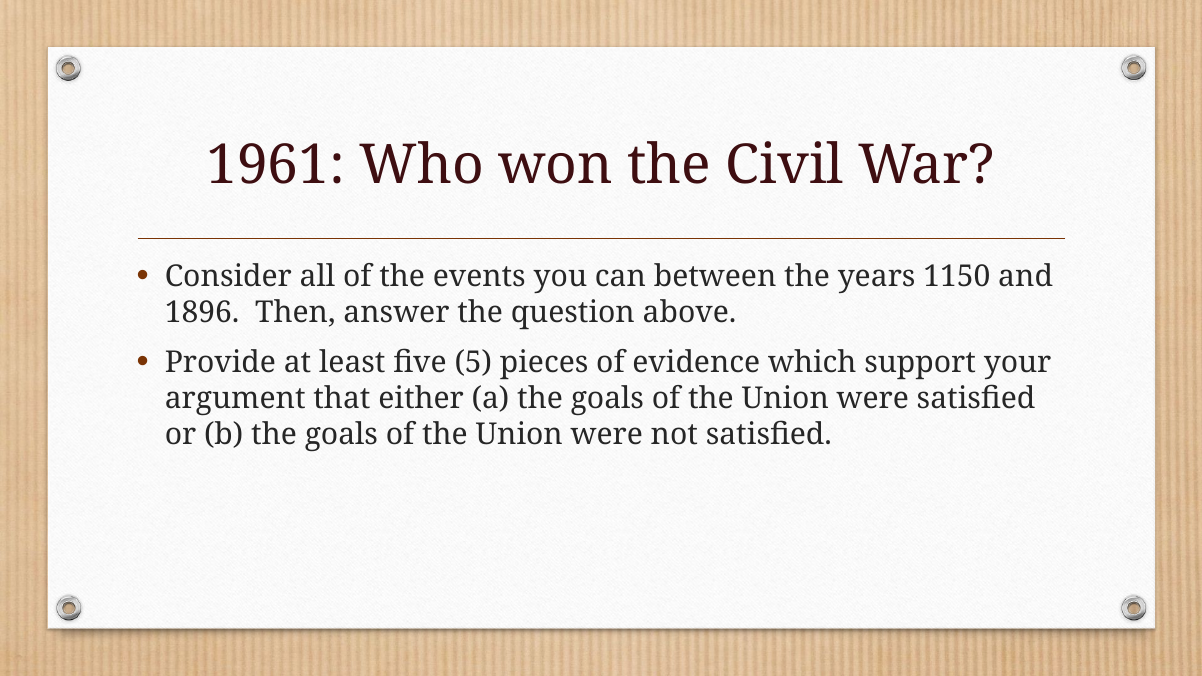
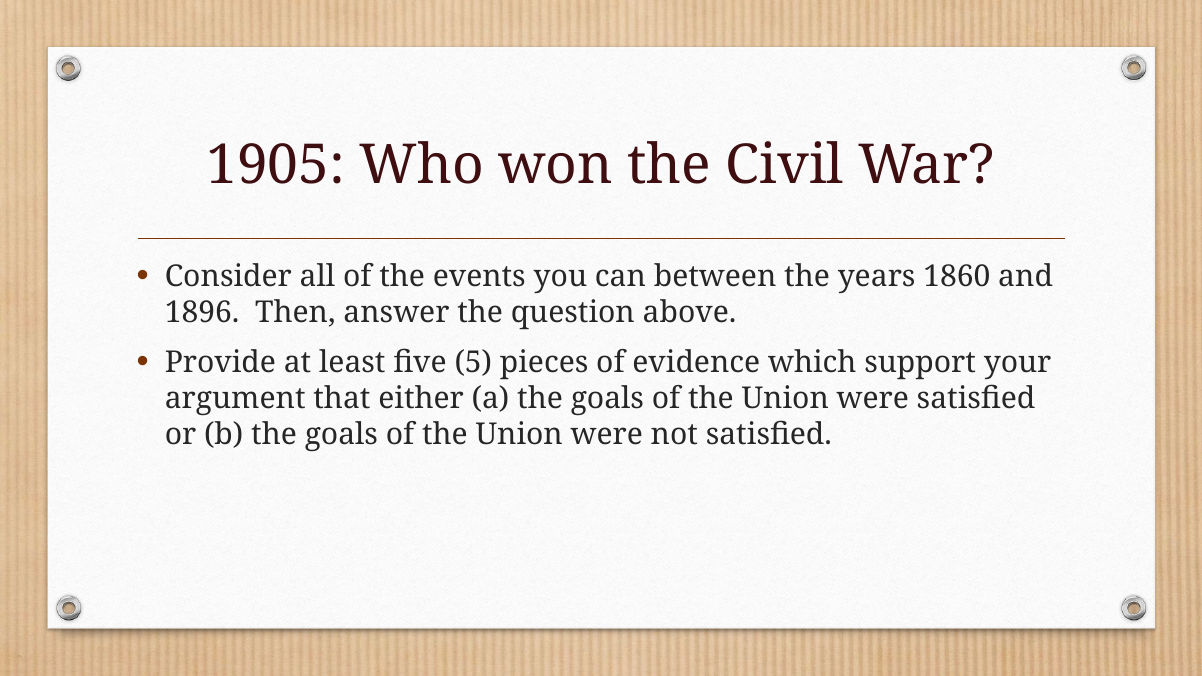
1961: 1961 -> 1905 (276, 165)
1150: 1150 -> 1860 (957, 277)
